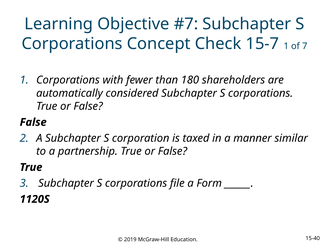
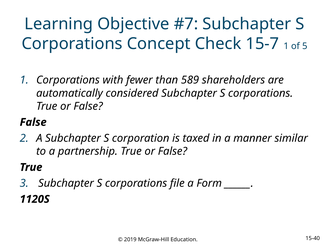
7: 7 -> 5 (305, 46)
180: 180 -> 589 (190, 80)
